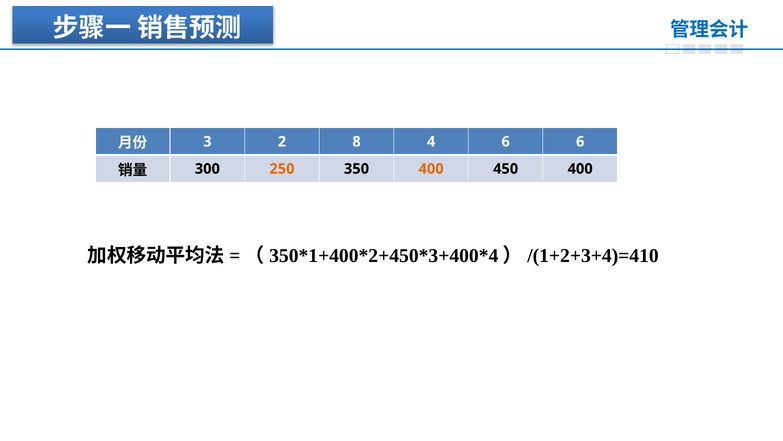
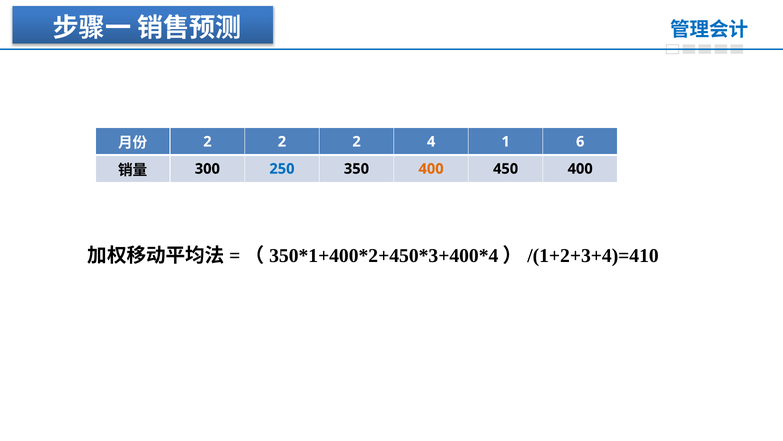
3: 3 -> 2 (207, 141)
8: 8 -> 2 (357, 141)
4 6: 6 -> 1 (506, 141)
250 colour: orange -> blue (282, 169)
